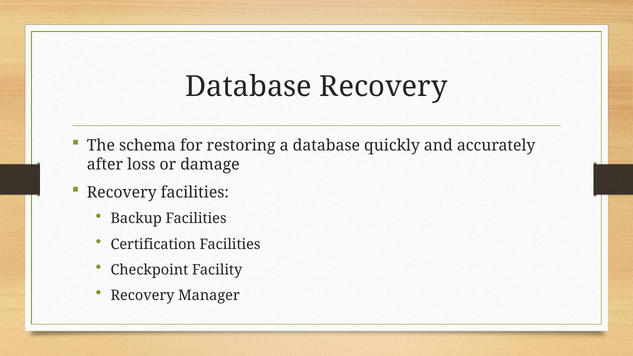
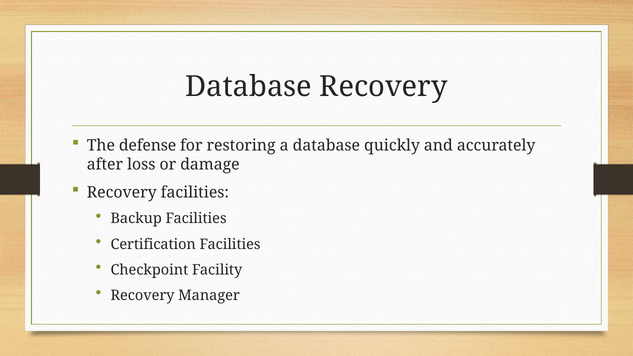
schema: schema -> defense (148, 146)
